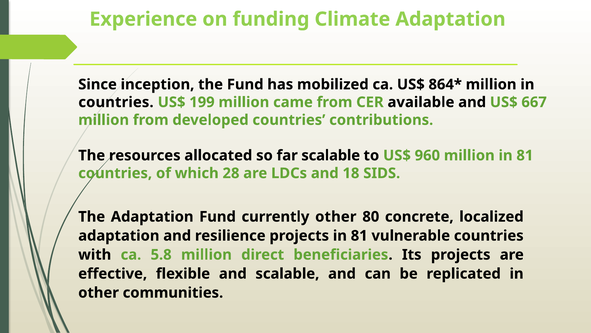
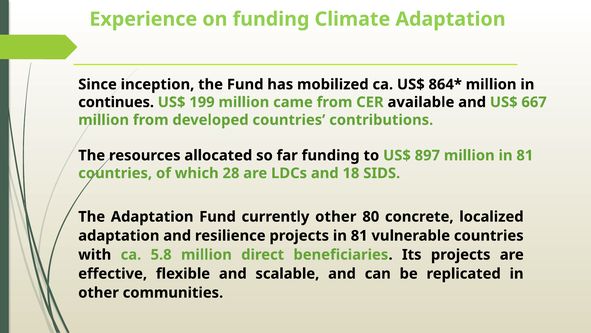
countries: countries -> continues (116, 102)
far scalable: scalable -> funding (331, 155)
960: 960 -> 897 (427, 155)
